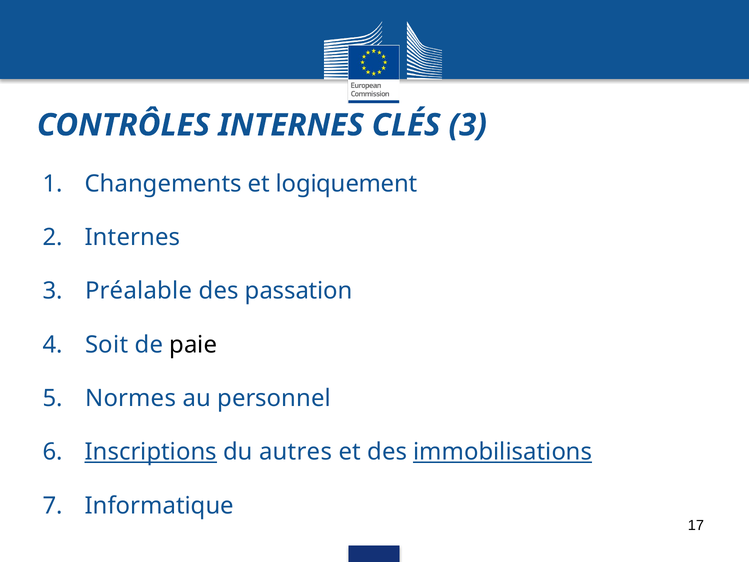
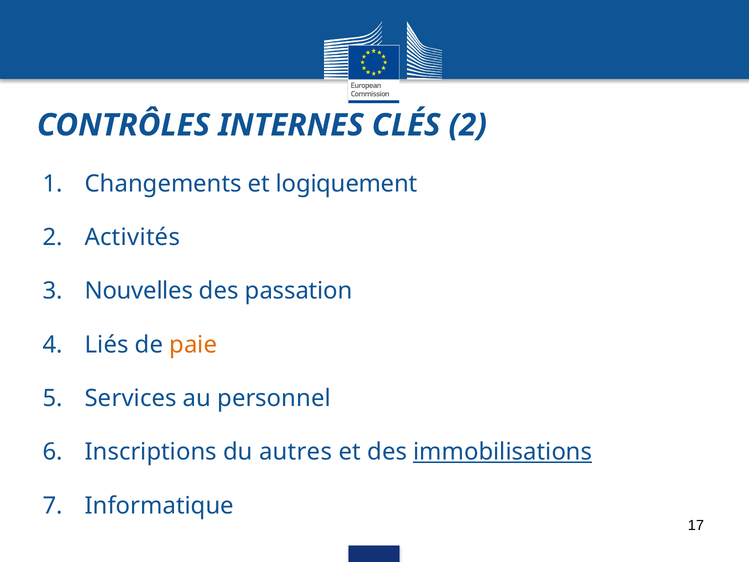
CLÉS 3: 3 -> 2 (468, 125)
Internes: Internes -> Activités (132, 237)
Préalable: Préalable -> Nouvelles (139, 291)
Soit: Soit -> Liés (107, 345)
paie colour: black -> orange (193, 345)
Normes: Normes -> Services (131, 398)
Inscriptions underline: present -> none (151, 452)
